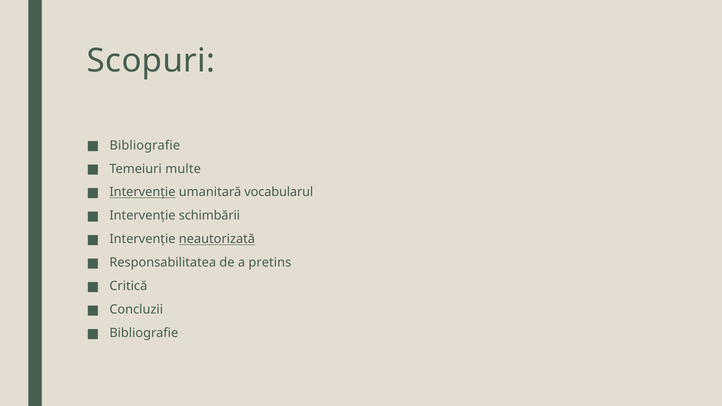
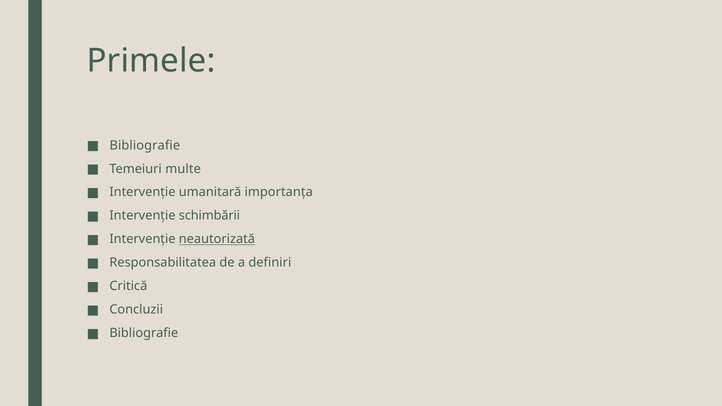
Scopuri: Scopuri -> Primele (151, 61)
Intervenție underline: present -> none (142, 192)
vocabularul: vocabularul -> importanța (279, 192)
pretins: pretins -> definiri (270, 263)
